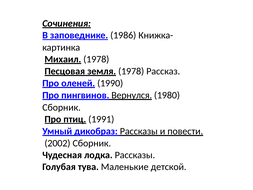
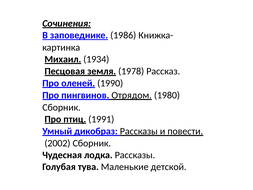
Михаил 1978: 1978 -> 1934 (96, 59)
Вернулся: Вернулся -> Отрядом (132, 95)
